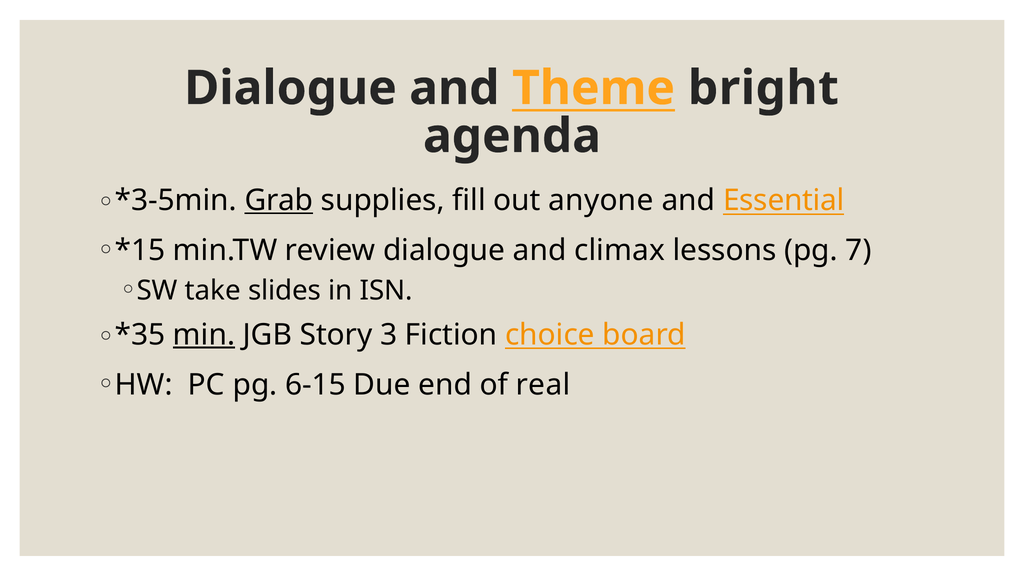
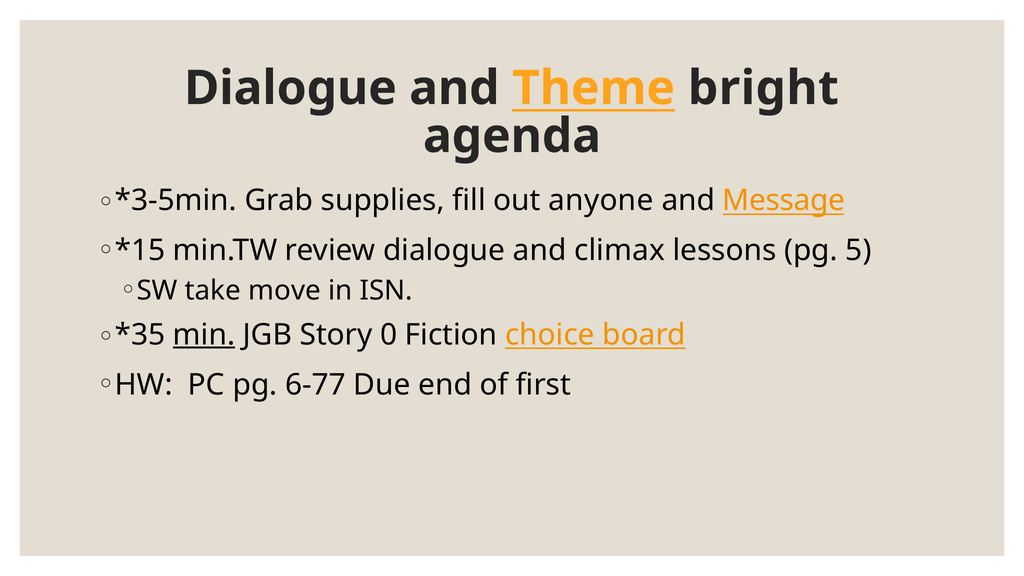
Grab underline: present -> none (279, 200)
Essential: Essential -> Message (784, 200)
7: 7 -> 5 (859, 251)
slides: slides -> move (285, 290)
3: 3 -> 0 (389, 335)
6-15: 6-15 -> 6-77 (315, 385)
real: real -> first (543, 385)
